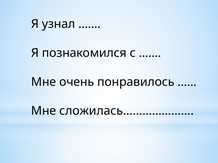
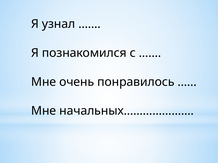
сложилась…………………: сложилась………………… -> начальных………………… (127, 111)
